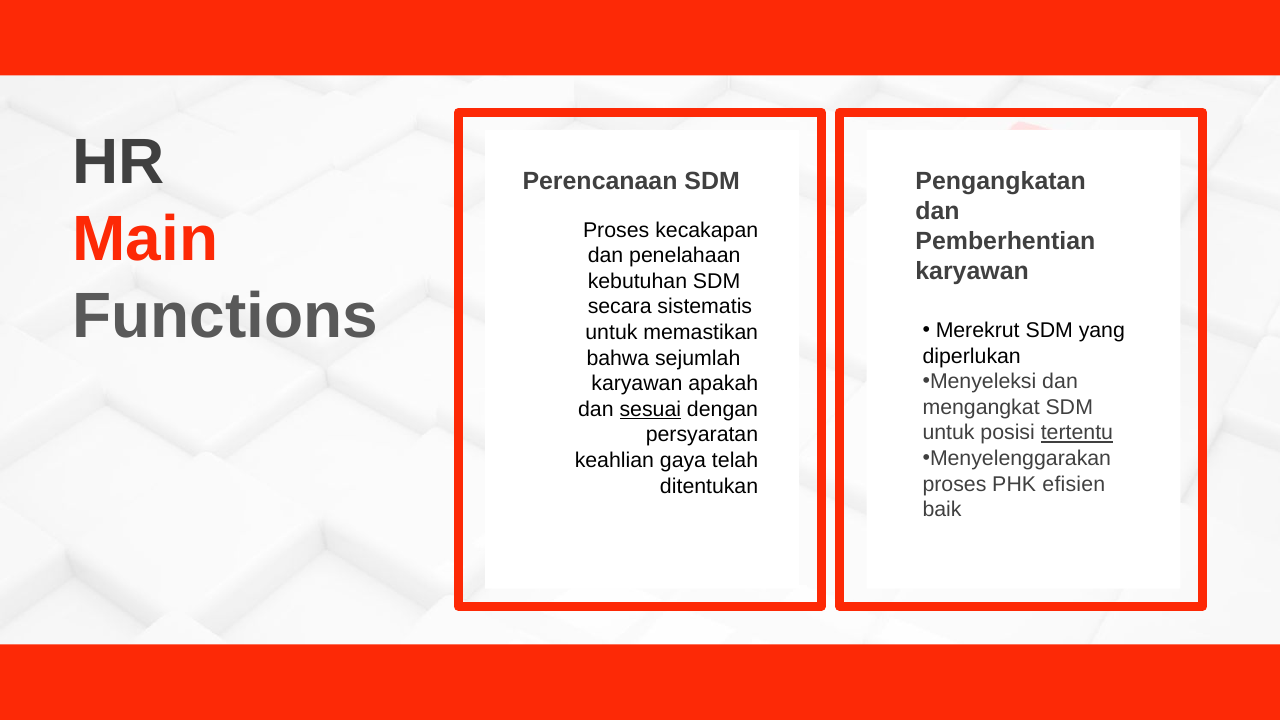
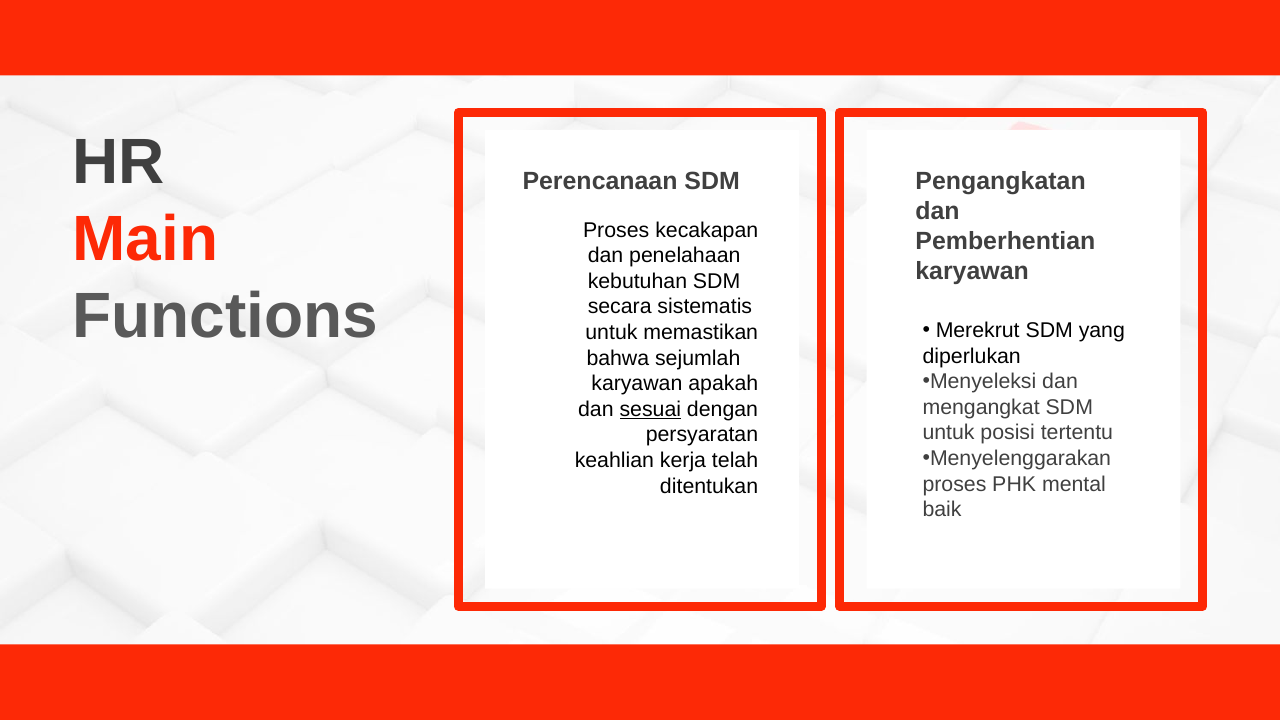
tertentu underline: present -> none (1077, 433)
gaya: gaya -> kerja (683, 461)
efisien: efisien -> mental (1074, 484)
